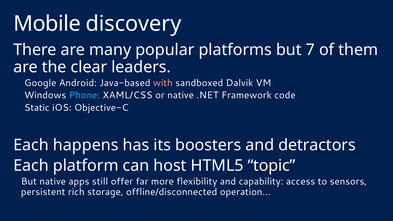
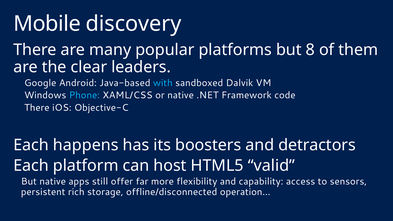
7: 7 -> 8 (310, 50)
with colour: pink -> light blue (163, 83)
Static: Static -> There (37, 108)
topic: topic -> valid (271, 166)
